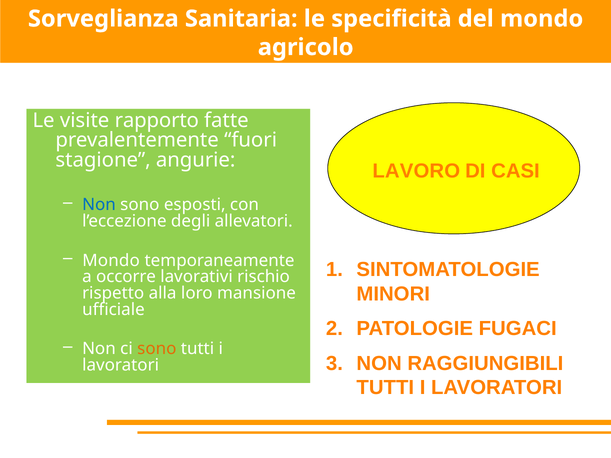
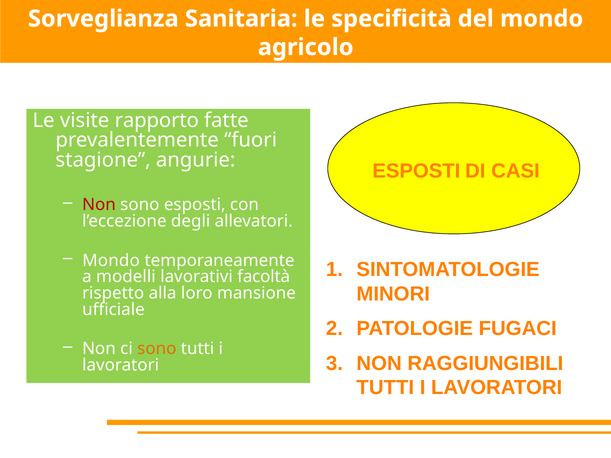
LAVORO: LAVORO -> ESPOSTI (416, 171)
Non colour: blue -> red (99, 205)
occorre: occorre -> modelli (126, 277)
rischio: rischio -> facoltà (264, 277)
